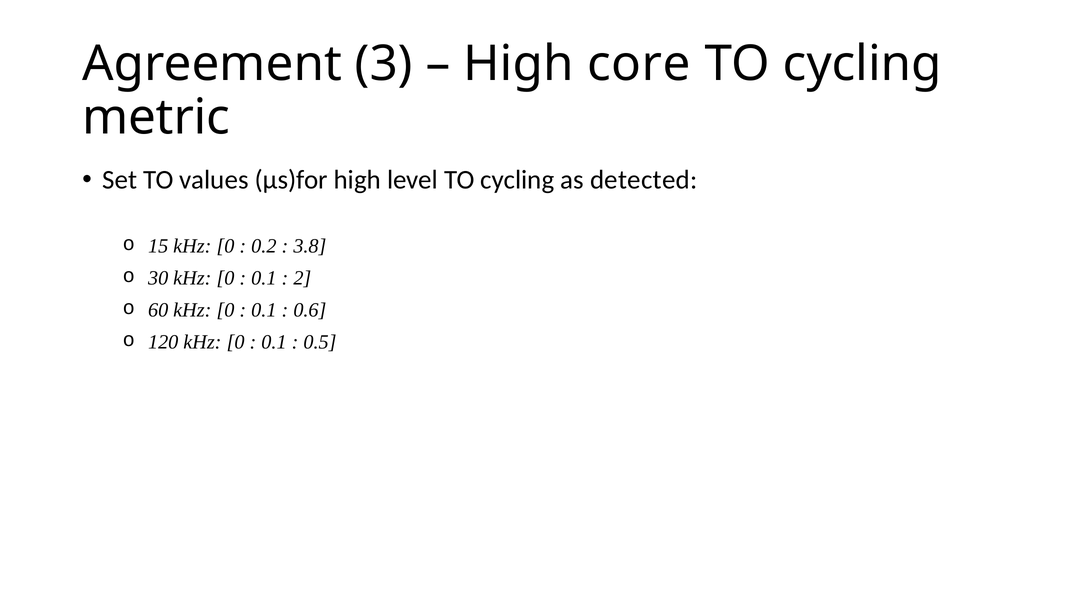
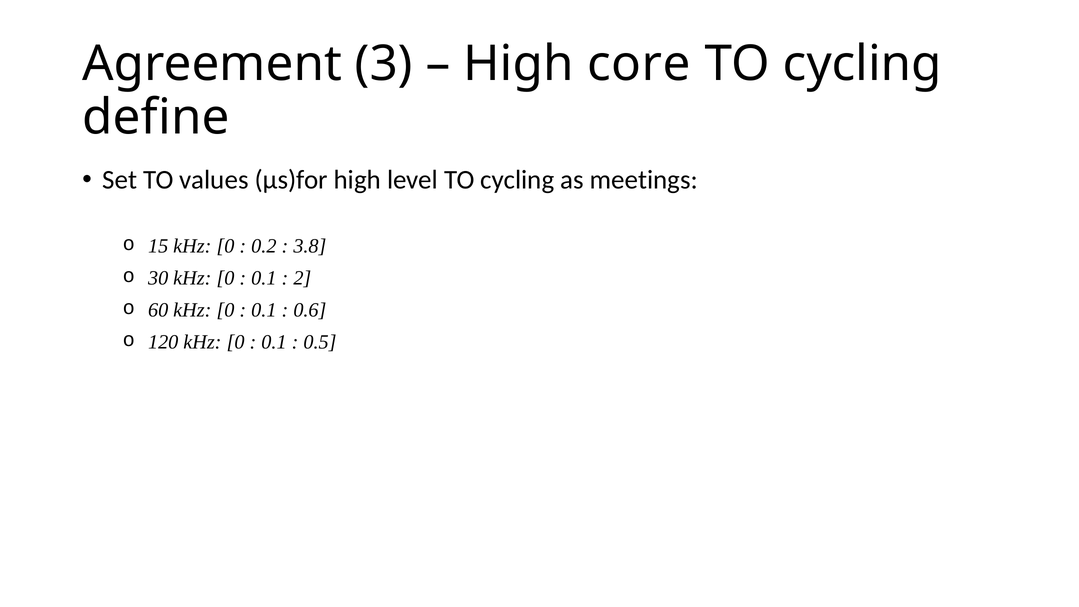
metric: metric -> define (156, 117)
detected: detected -> meetings (644, 180)
